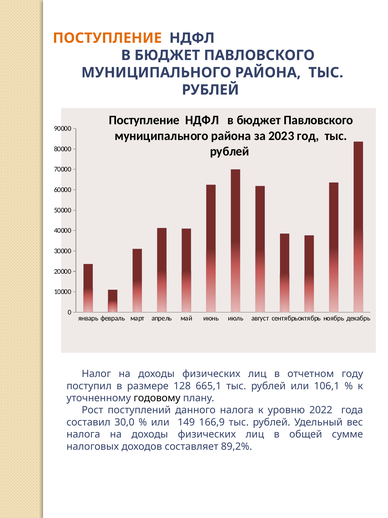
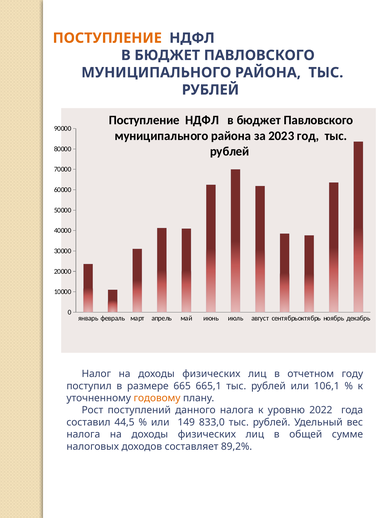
128: 128 -> 665 (182, 385)
годовому colour: black -> orange (157, 398)
30,0: 30,0 -> 44,5 (124, 422)
166,9: 166,9 -> 833,0 (212, 422)
